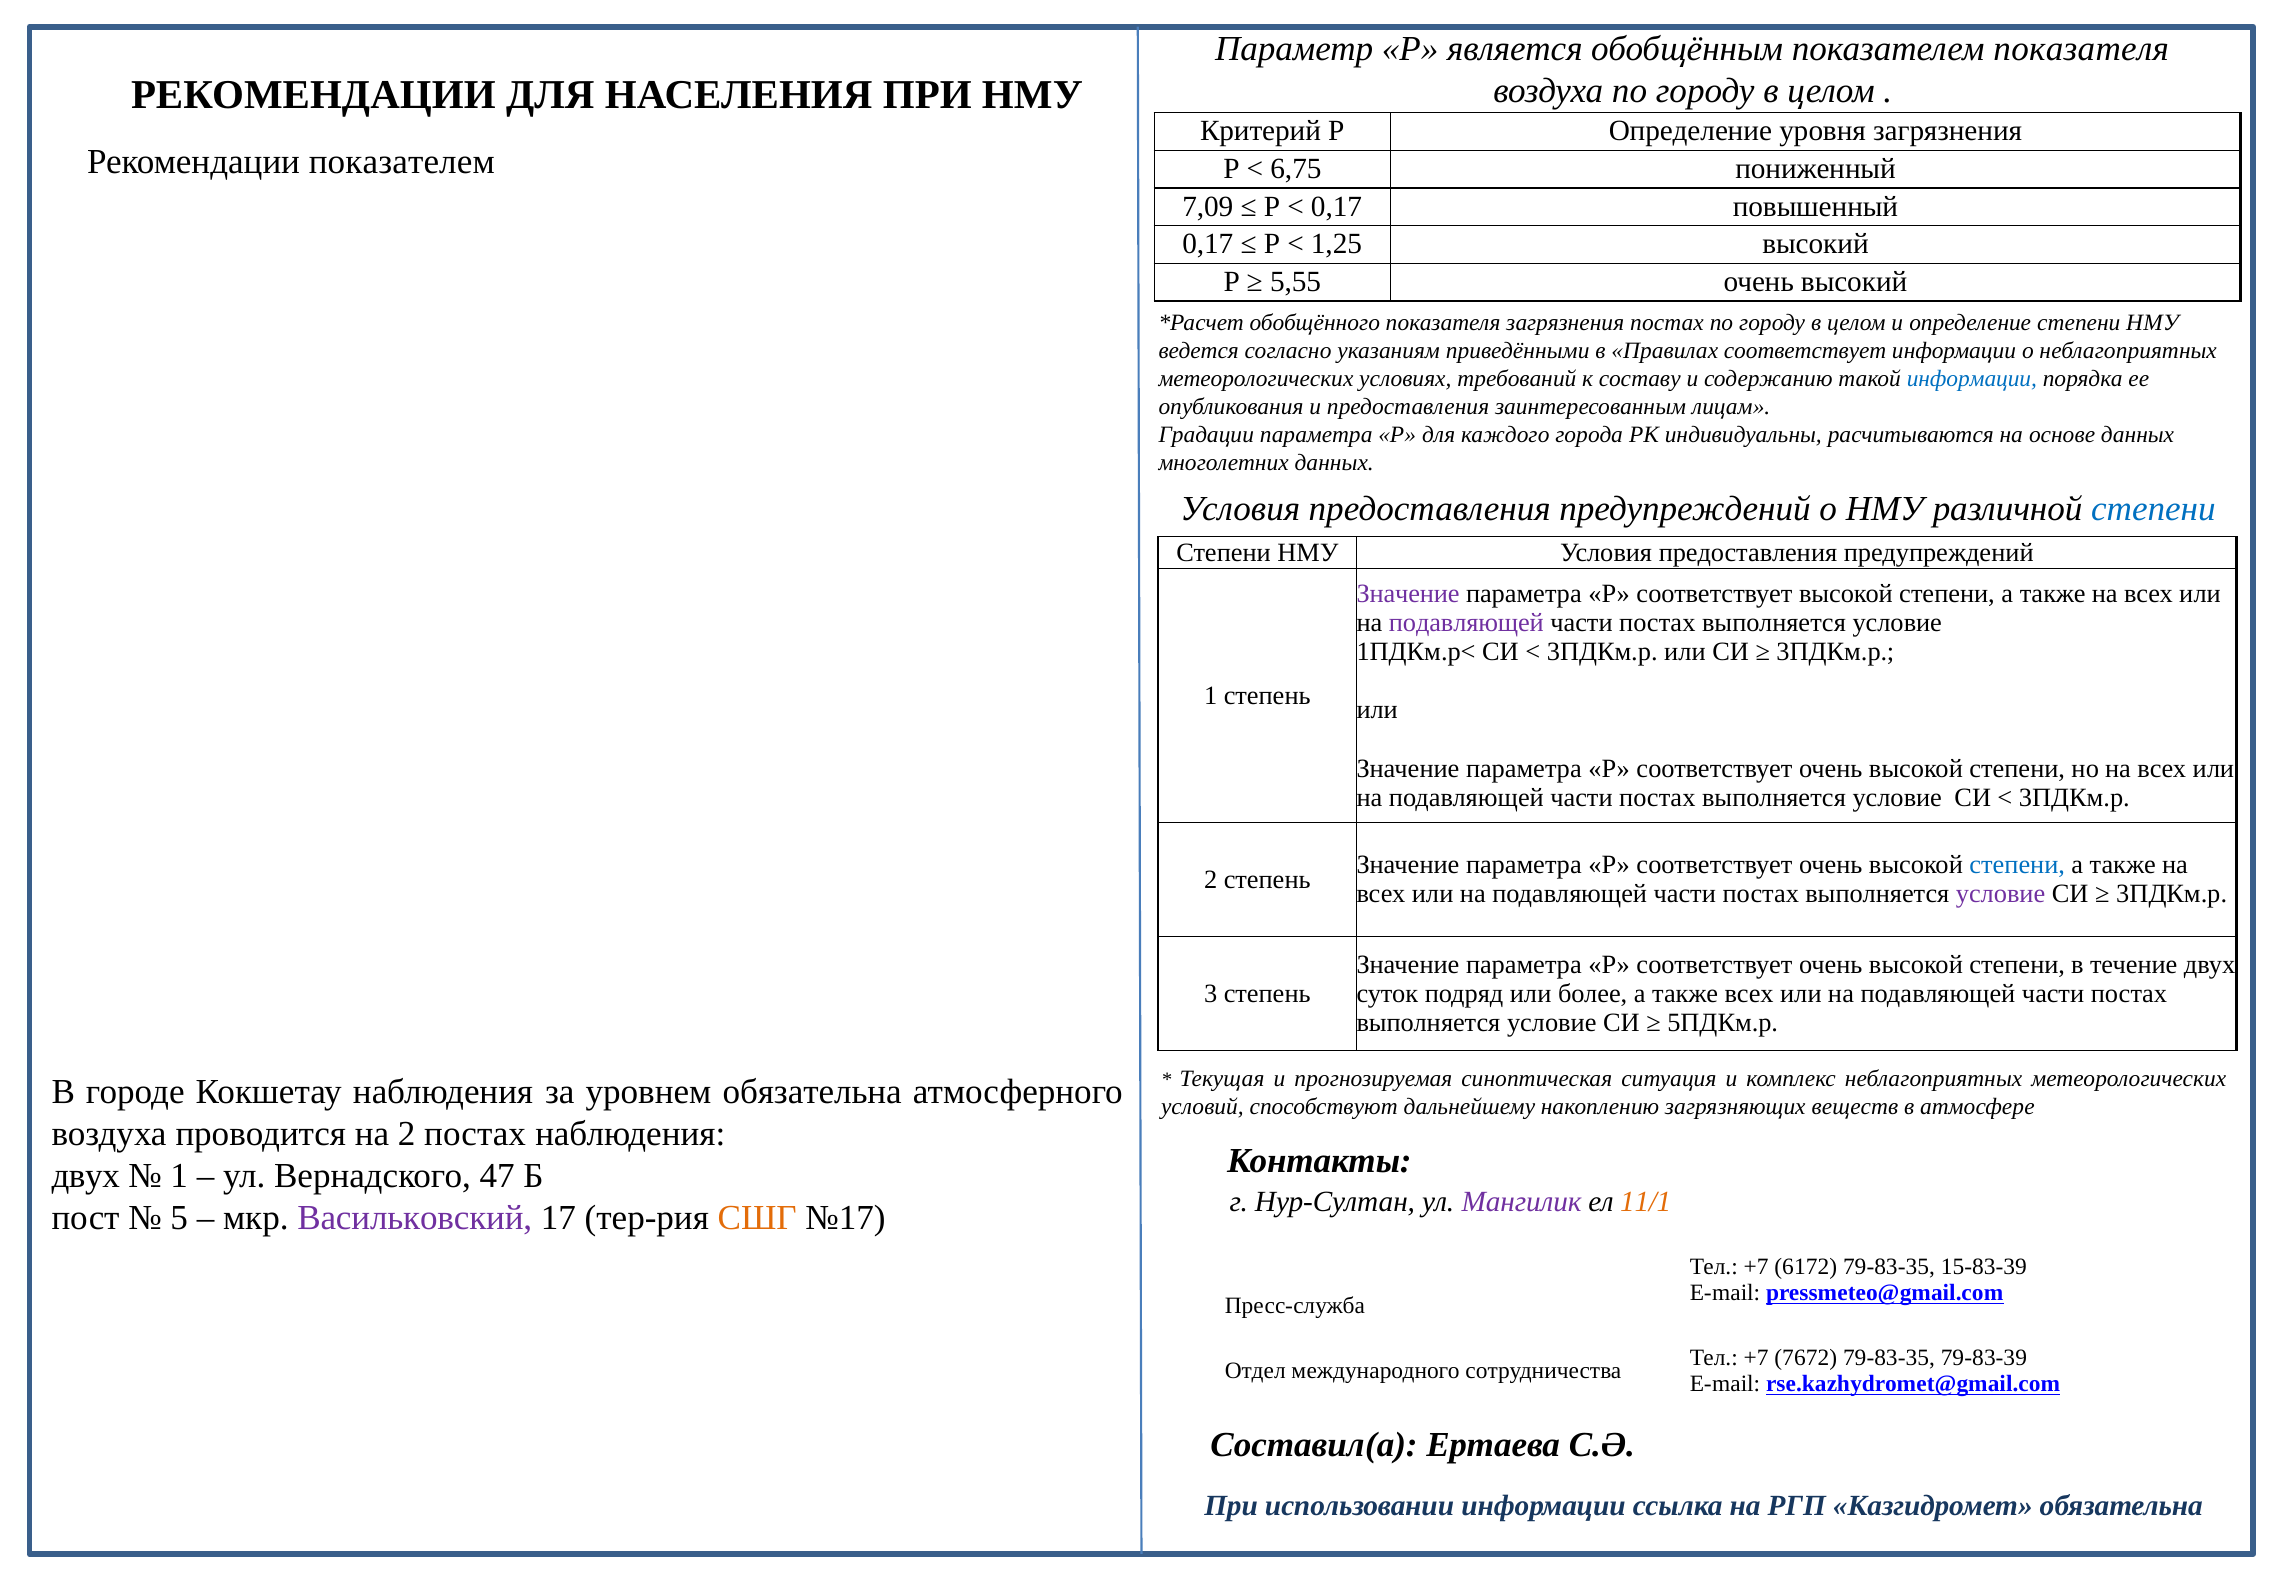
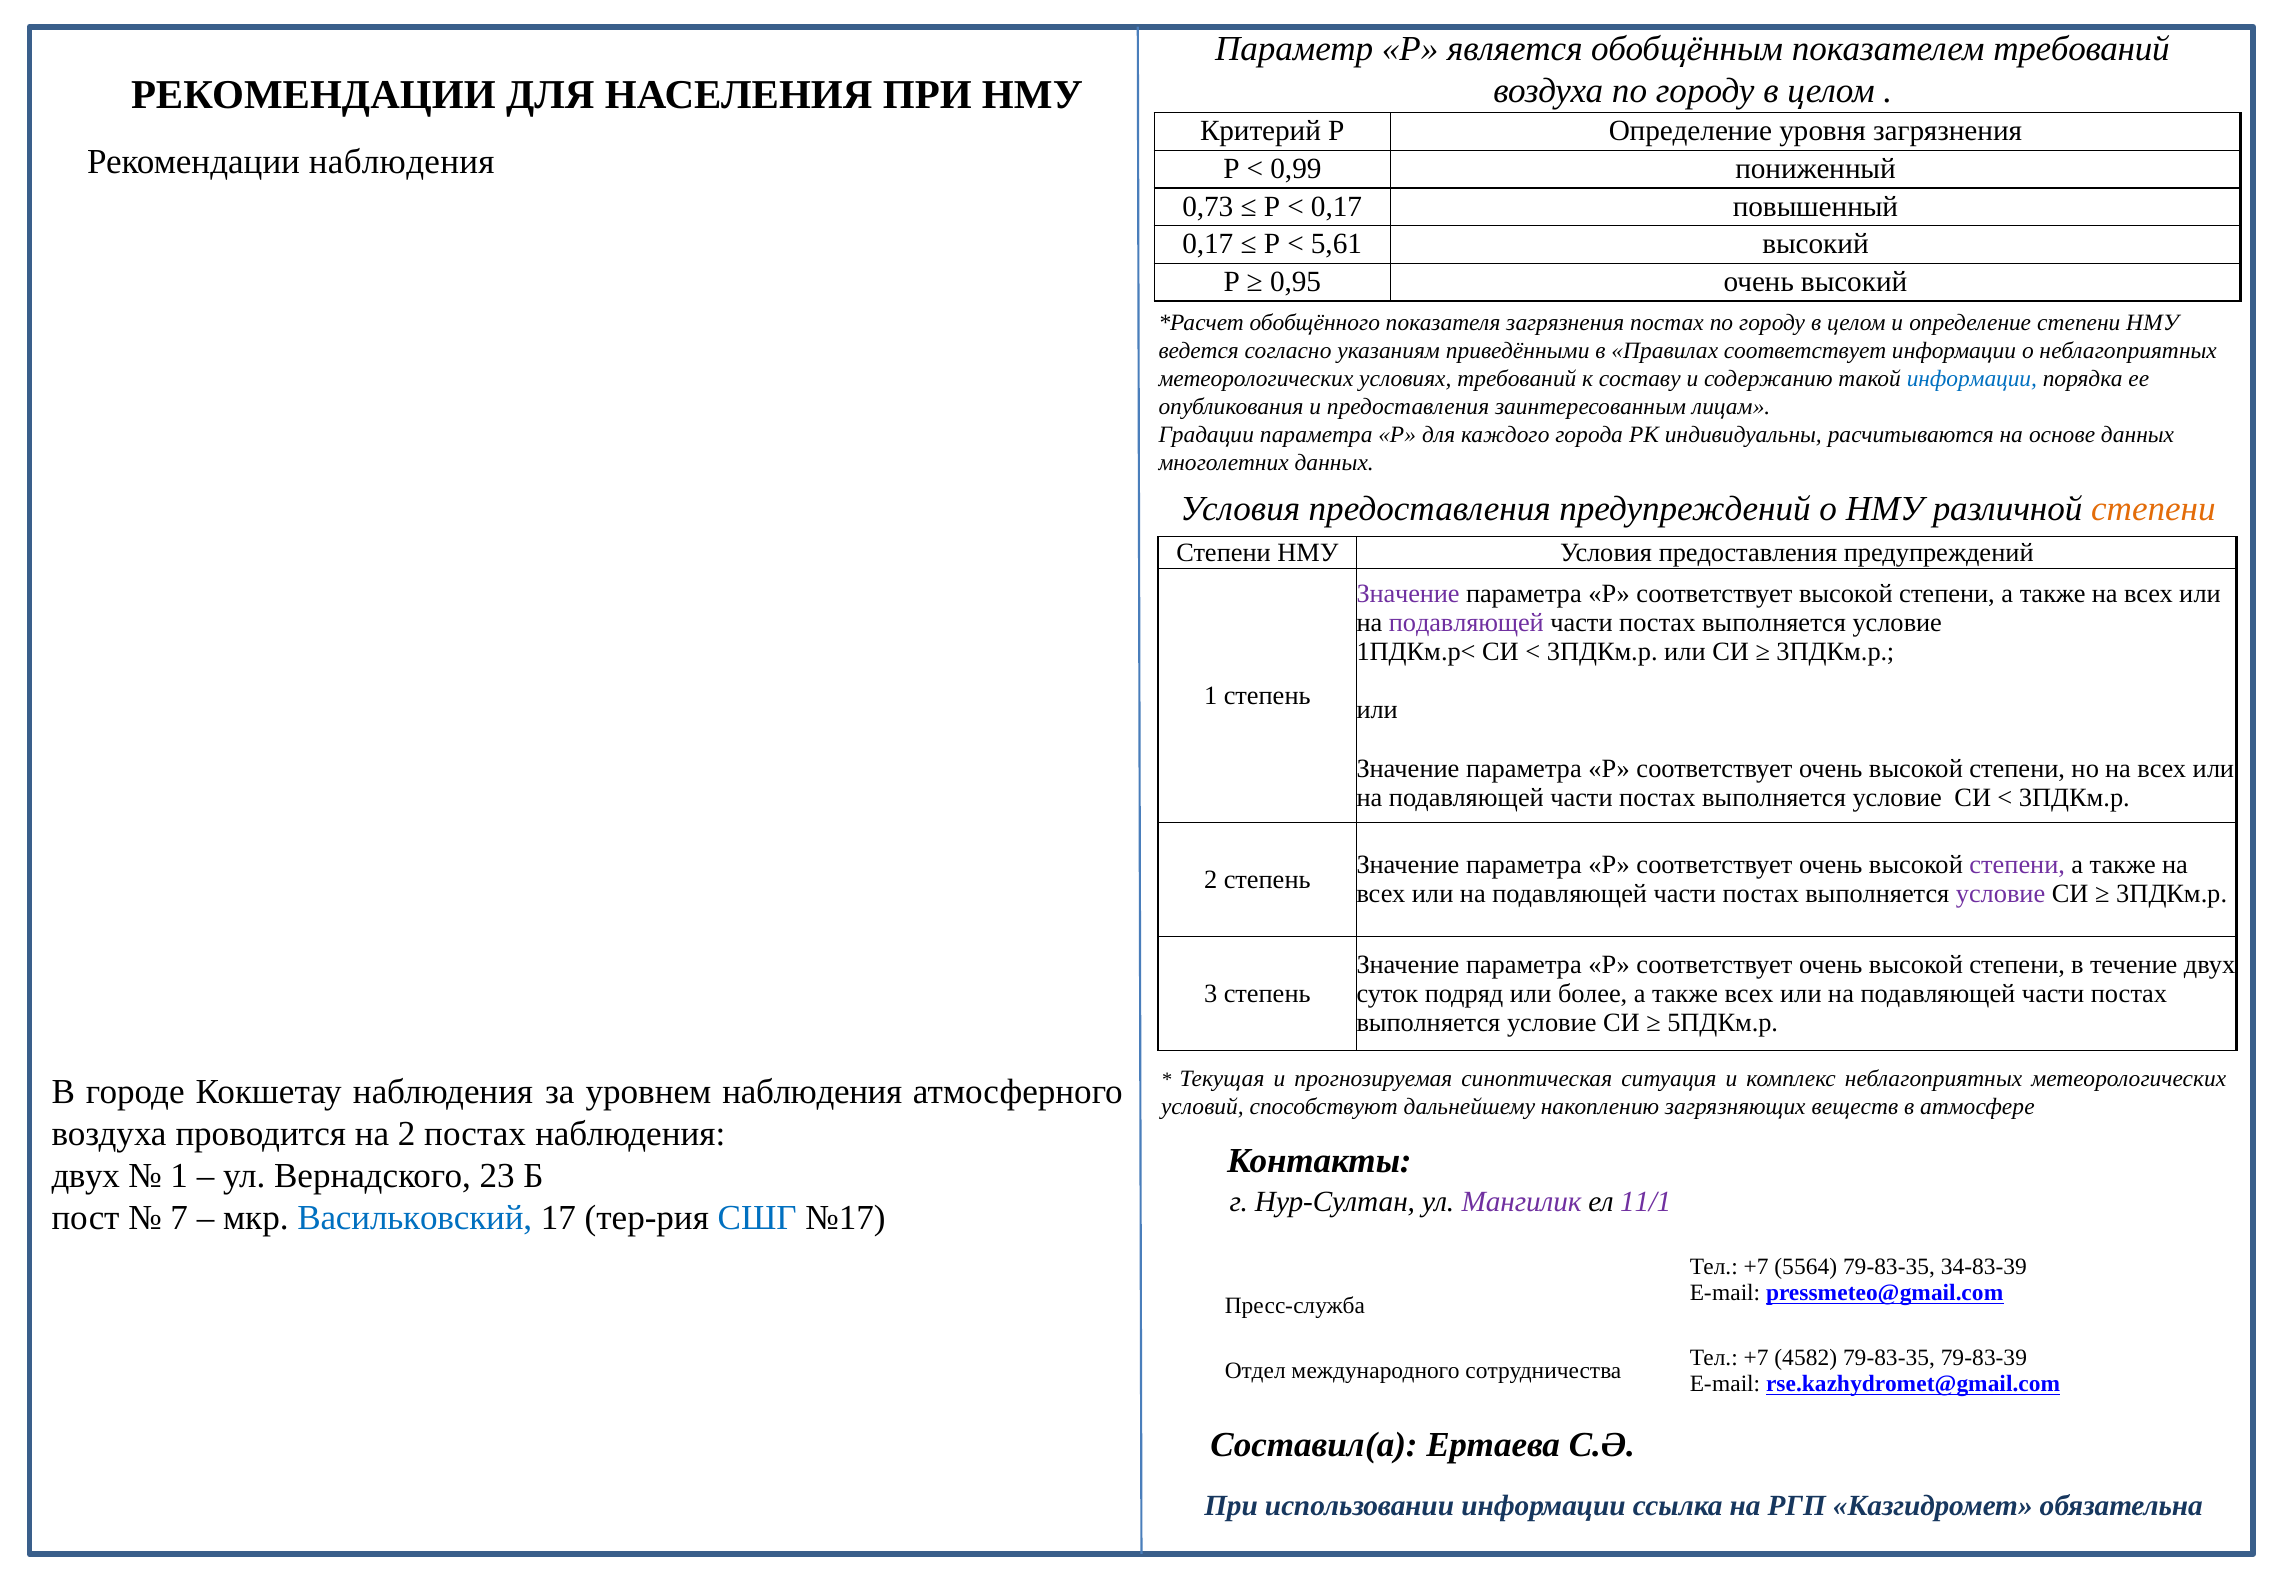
показателем показателя: показателя -> требований (2082, 49)
Рекомендации показателем: показателем -> наблюдения (402, 162)
6,75: 6,75 -> 0,99 (1296, 169)
7,09: 7,09 -> 0,73 (1208, 207)
1,25: 1,25 -> 5,61 (1336, 244)
5,55: 5,55 -> 0,95 (1296, 282)
степени colour: blue -> orange (2153, 509)
степени colour: blue -> purple (2017, 865)
уровнем обязательна: обязательна -> наблюдения (812, 1091)
47: 47 -> 23 (497, 1176)
11/1 colour: orange -> purple (1646, 1202)
5: 5 -> 7 (179, 1218)
Васильковский colour: purple -> blue (415, 1218)
СШГ colour: orange -> blue (757, 1218)
6172: 6172 -> 5564 (1806, 1266)
15-83-39: 15-83-39 -> 34-83-39 (1984, 1266)
7672: 7672 -> 4582 (1806, 1358)
